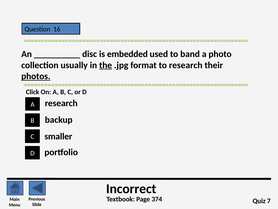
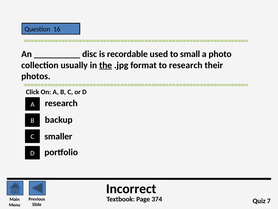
embedded: embedded -> recordable (127, 54)
band: band -> small (190, 54)
photos underline: present -> none (36, 76)
